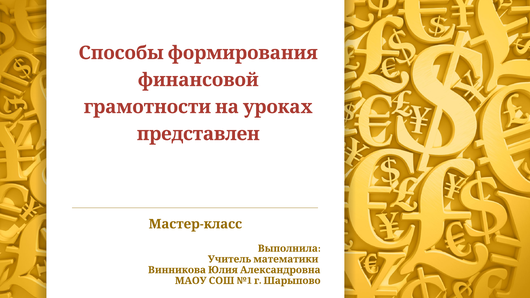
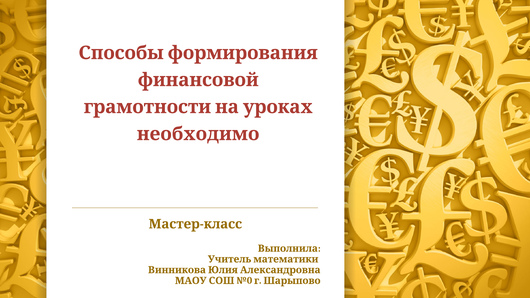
представлен: представлен -> необходимо (198, 134)
№1: №1 -> №0 (244, 281)
